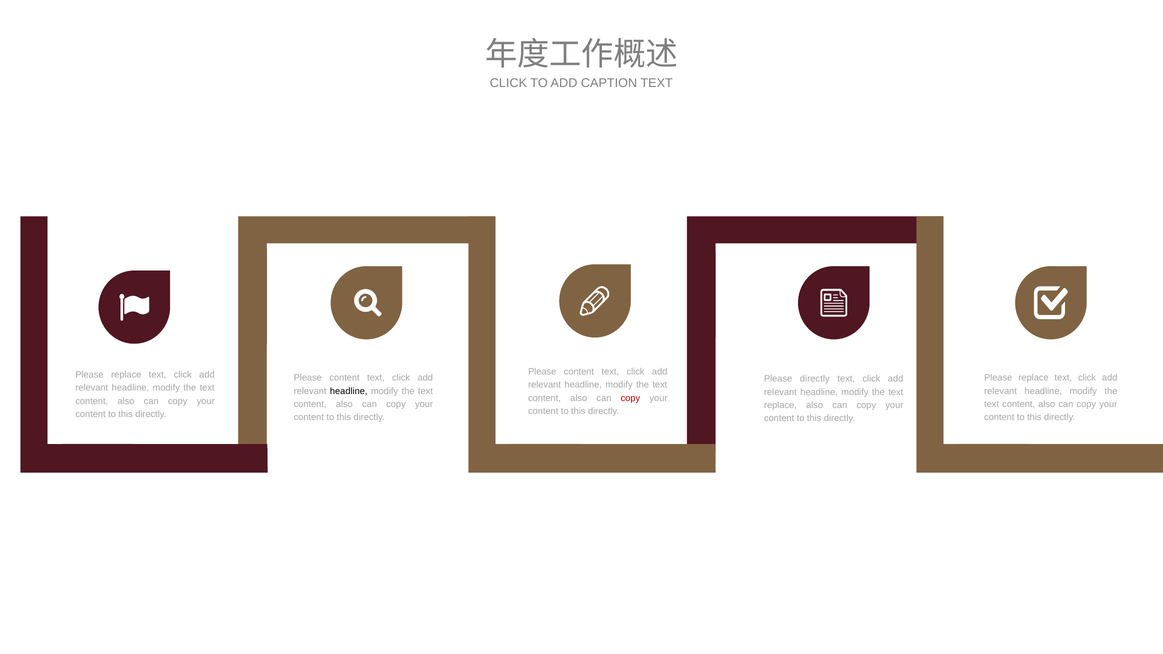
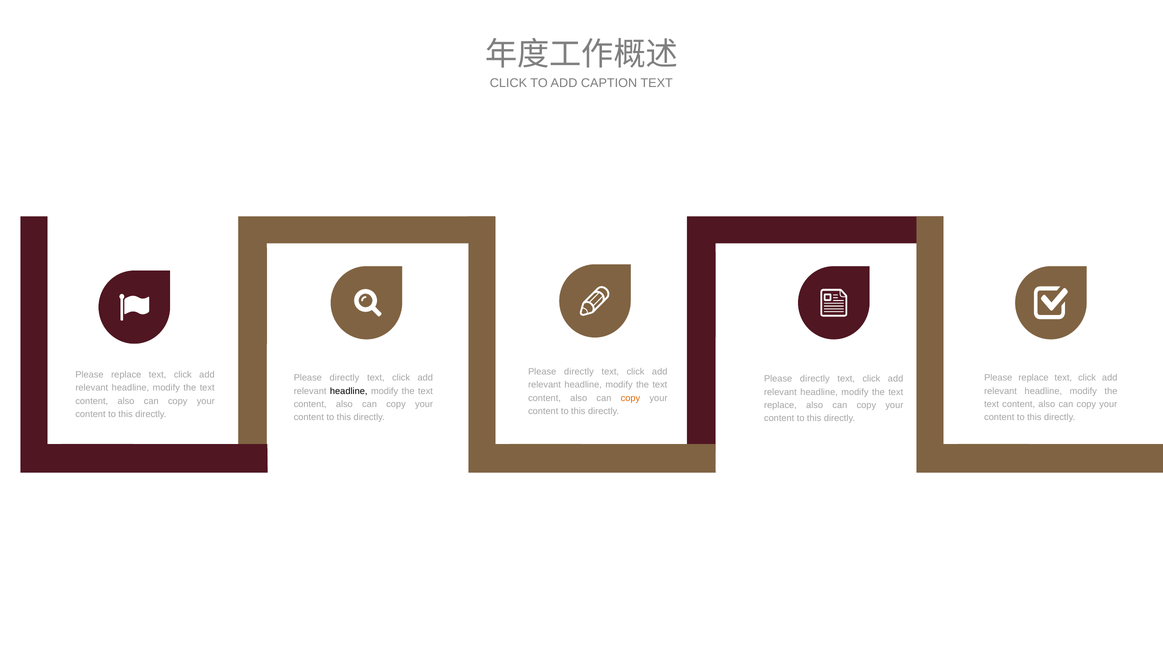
content: content -> directly (579, 372)
content: content -> directly (344, 378)
copy colour: red -> orange (630, 398)
